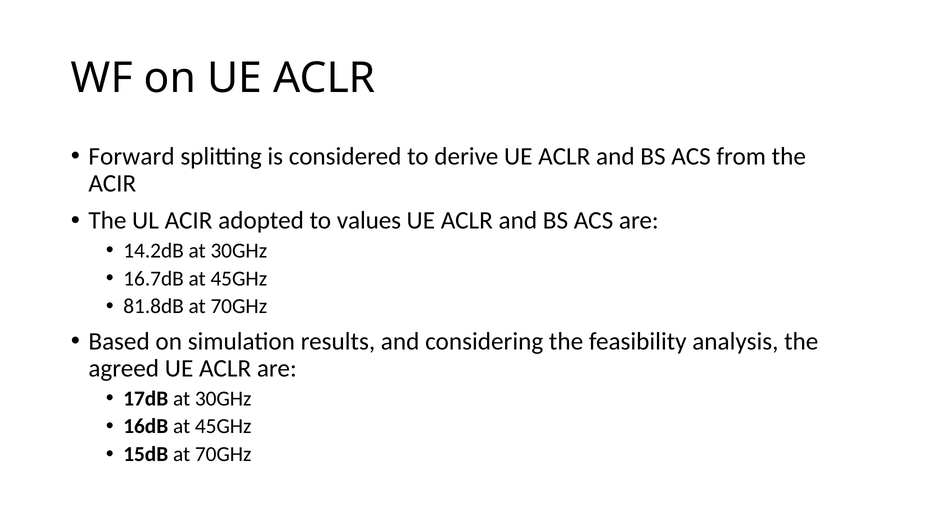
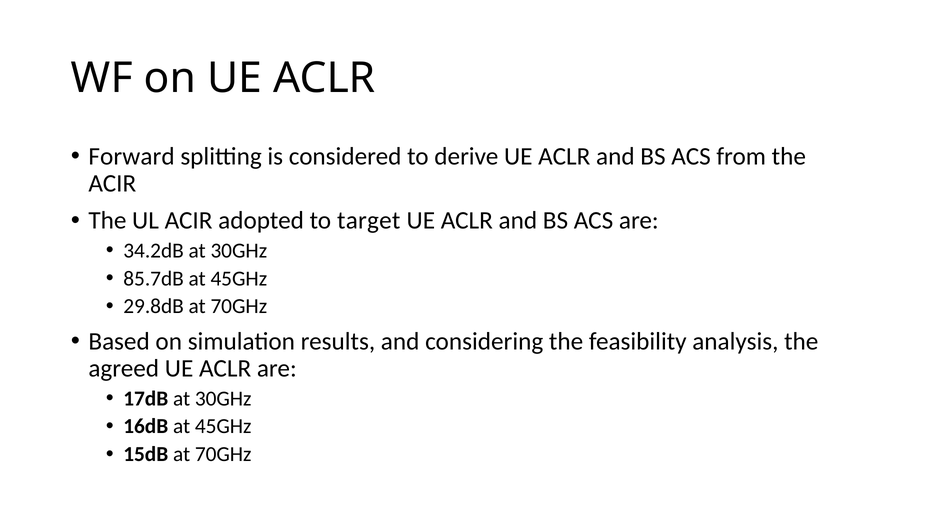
values: values -> target (369, 220)
14.2dB: 14.2dB -> 34.2dB (154, 250)
16.7dB: 16.7dB -> 85.7dB (154, 278)
81.8dB: 81.8dB -> 29.8dB (154, 306)
